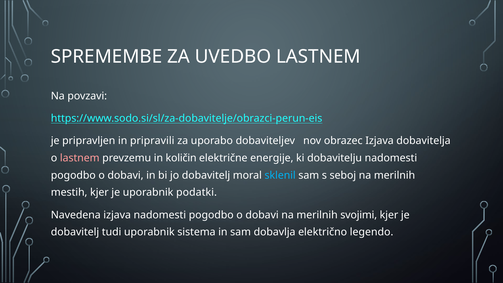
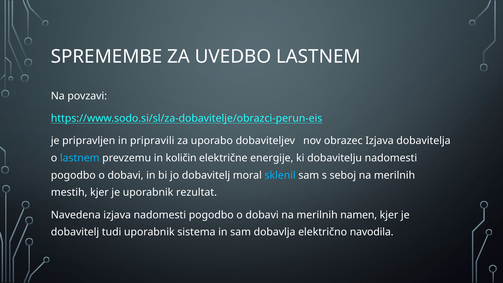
lastnem colour: pink -> light blue (80, 158)
podatki: podatki -> rezultat (197, 192)
svojimi: svojimi -> namen (359, 215)
legendo: legendo -> navodila (372, 232)
